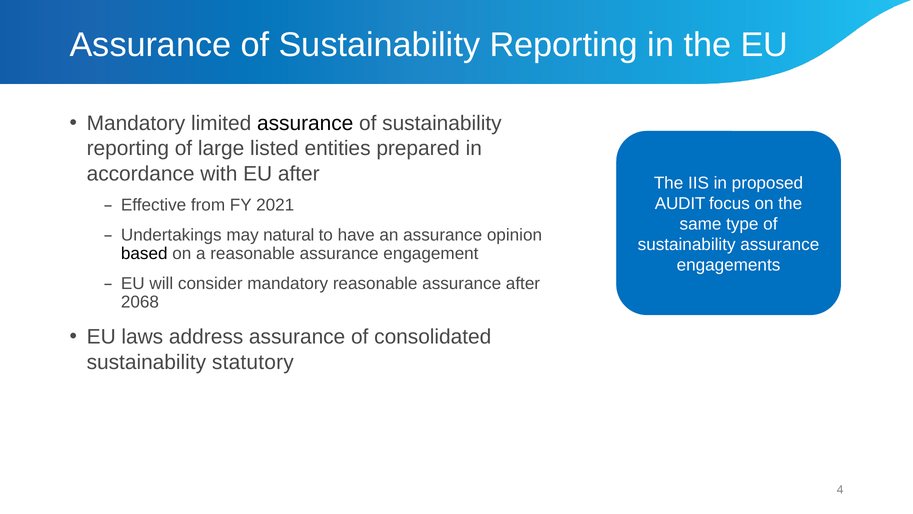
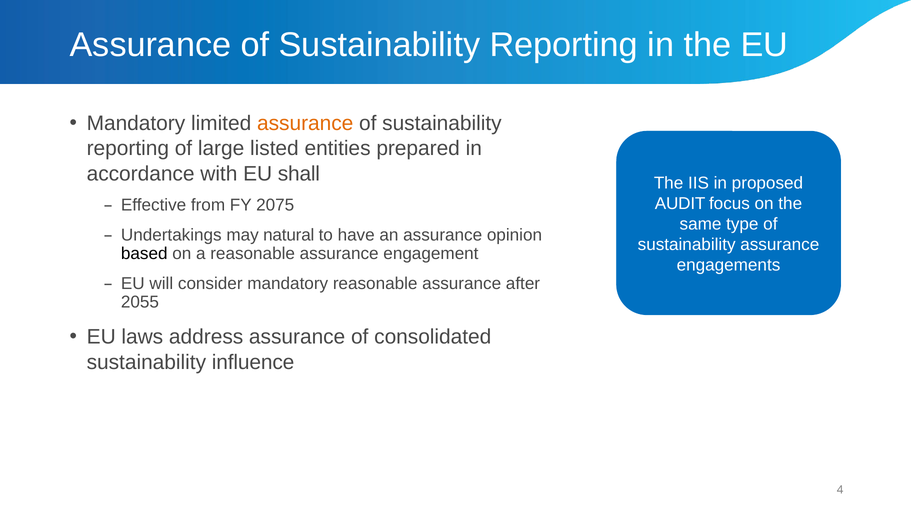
assurance colour: black -> orange (305, 123)
EU after: after -> shall (299, 173)
2021: 2021 -> 2075 (275, 205)
2068: 2068 -> 2055 (140, 302)
statutory: statutory -> influence (253, 362)
